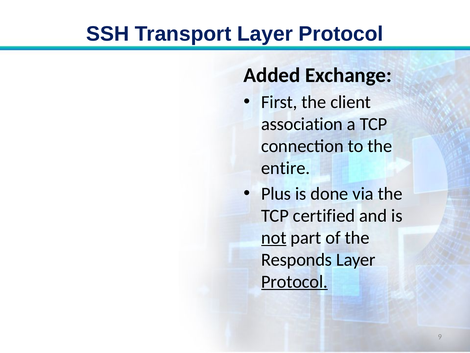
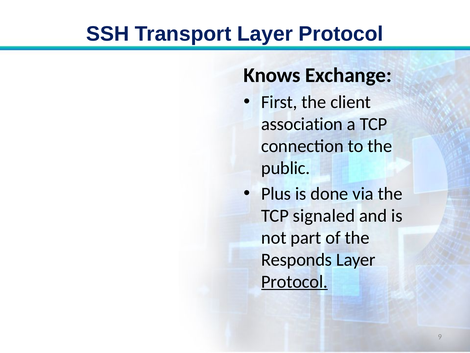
Added: Added -> Knows (272, 75)
entire: entire -> public (286, 168)
certified: certified -> signaled (324, 215)
not underline: present -> none (274, 237)
